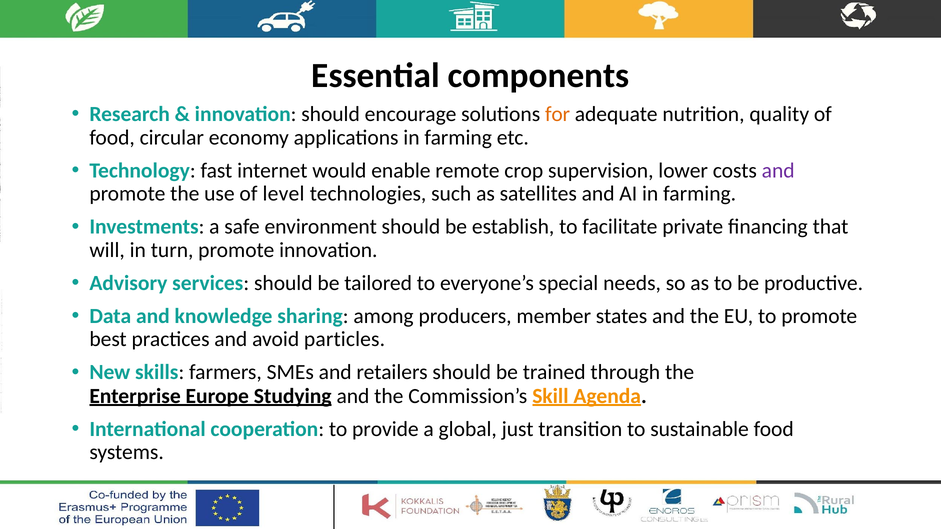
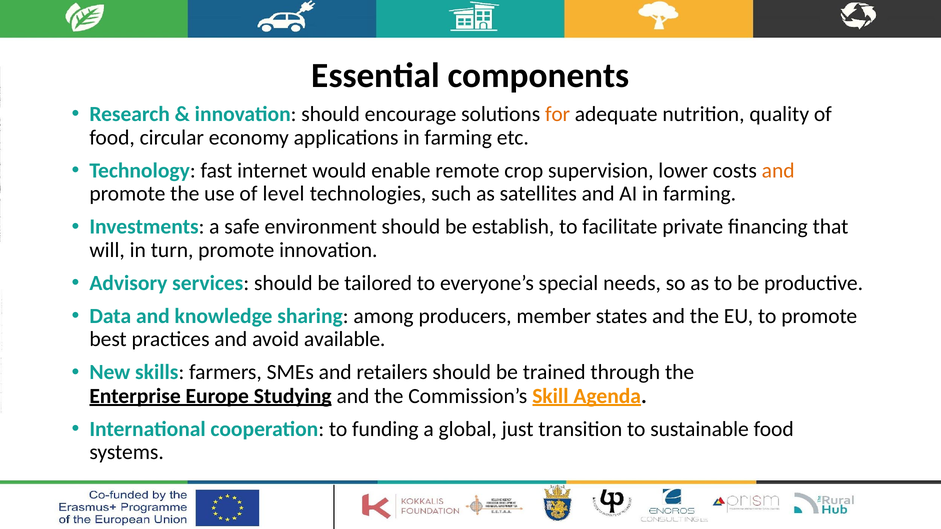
and colour: purple -> orange (778, 171)
particles: particles -> available (345, 340)
provide: provide -> funding (385, 429)
